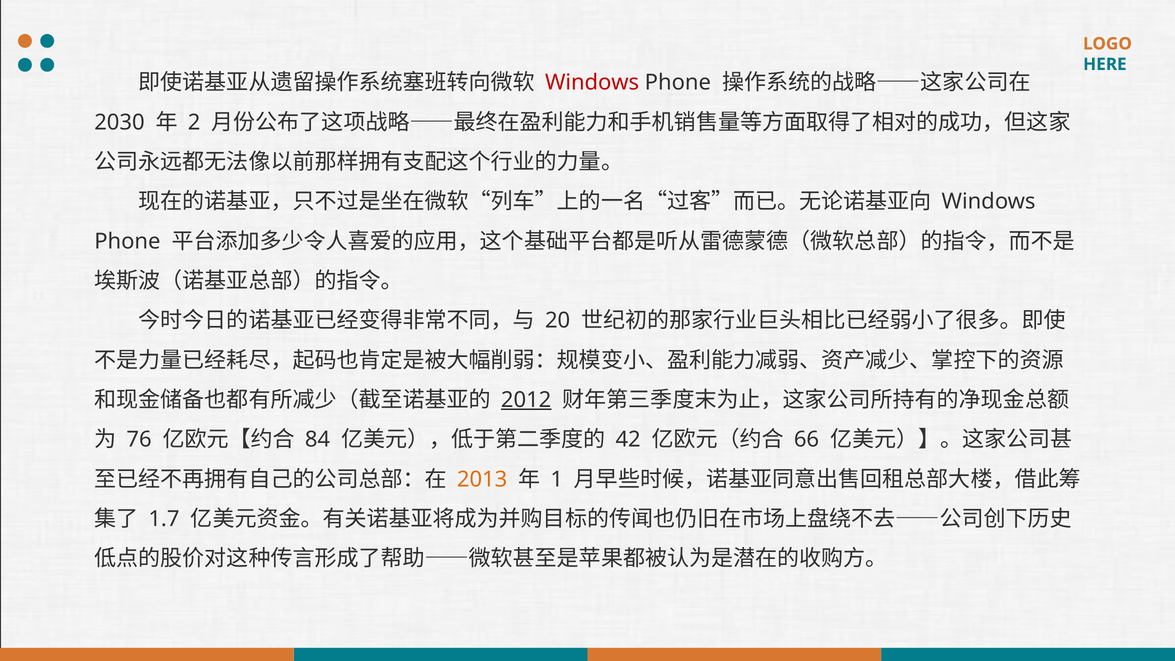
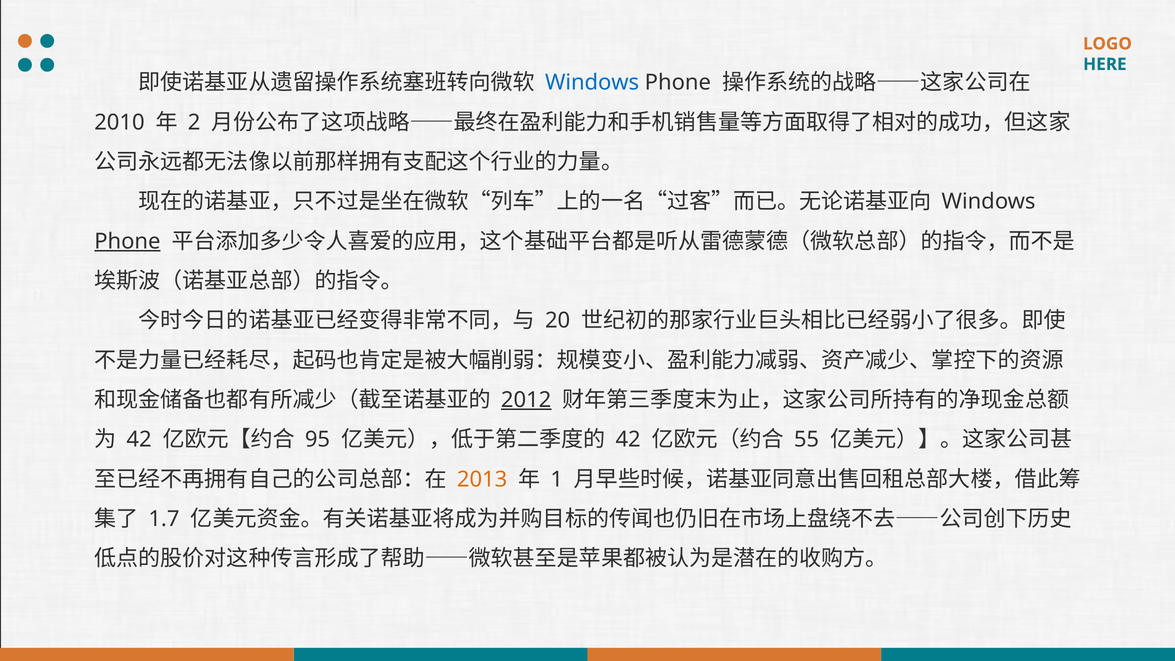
Windows colour: red -> blue (592, 83)
2030: 2030 -> 2010 (119, 122)
Phone underline: none -> present (127, 241)
76: 76 -> 42 (139, 440)
84: 84 -> 95 (317, 440)
66: 66 -> 55 (807, 440)
